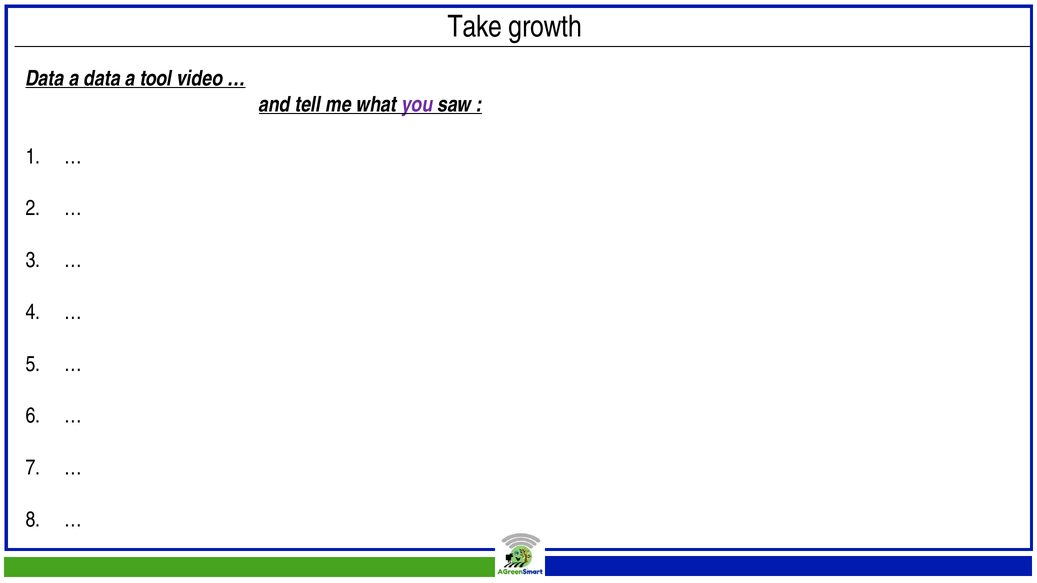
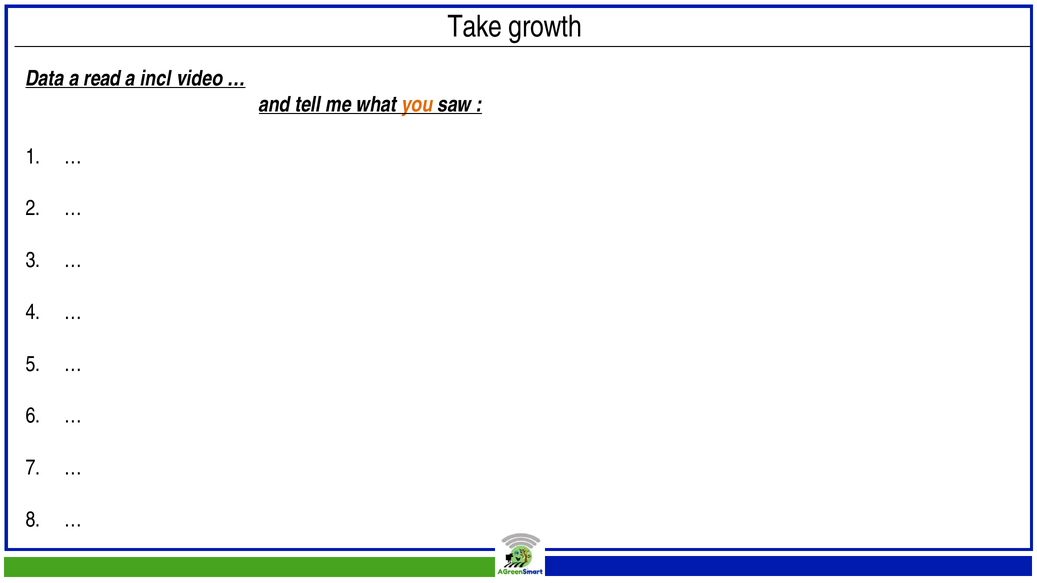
a data: data -> read (102, 79)
tool: tool -> incl (156, 79)
you colour: purple -> orange (417, 105)
